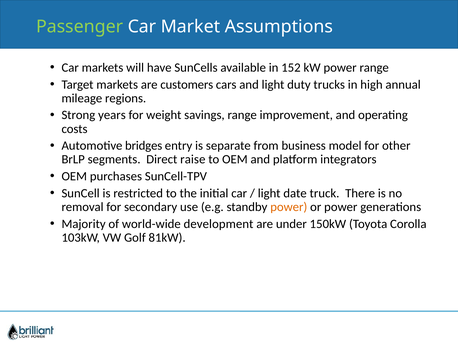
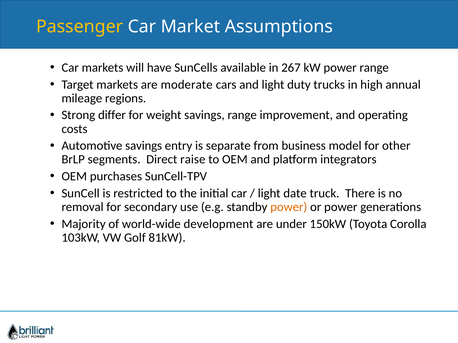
Passenger colour: light green -> yellow (80, 27)
152: 152 -> 267 (291, 68)
customers: customers -> moderate (187, 85)
years: years -> differ (112, 115)
Automotive bridges: bridges -> savings (144, 146)
